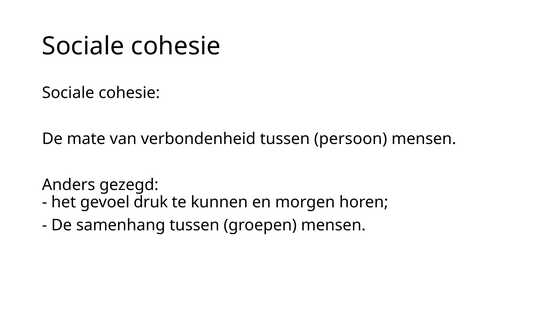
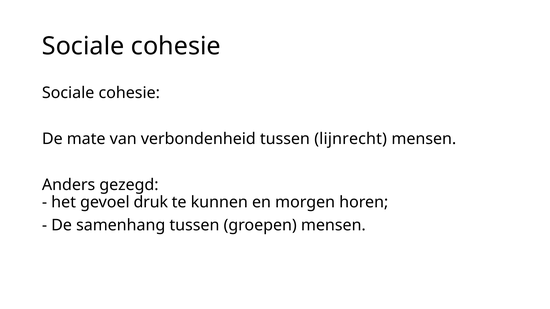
persoon: persoon -> lijnrecht (351, 139)
